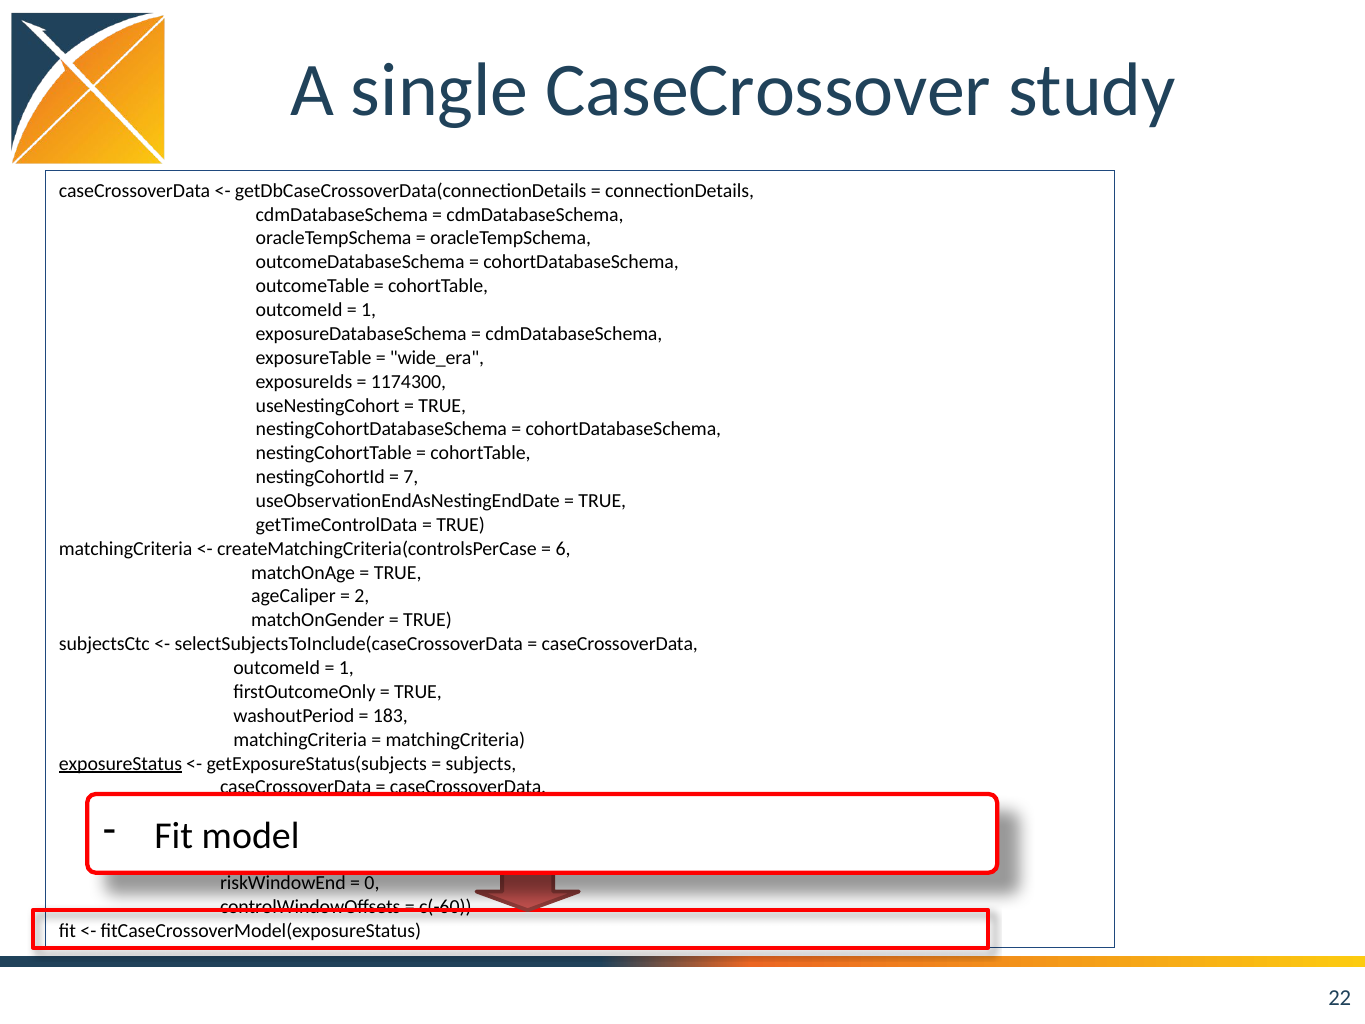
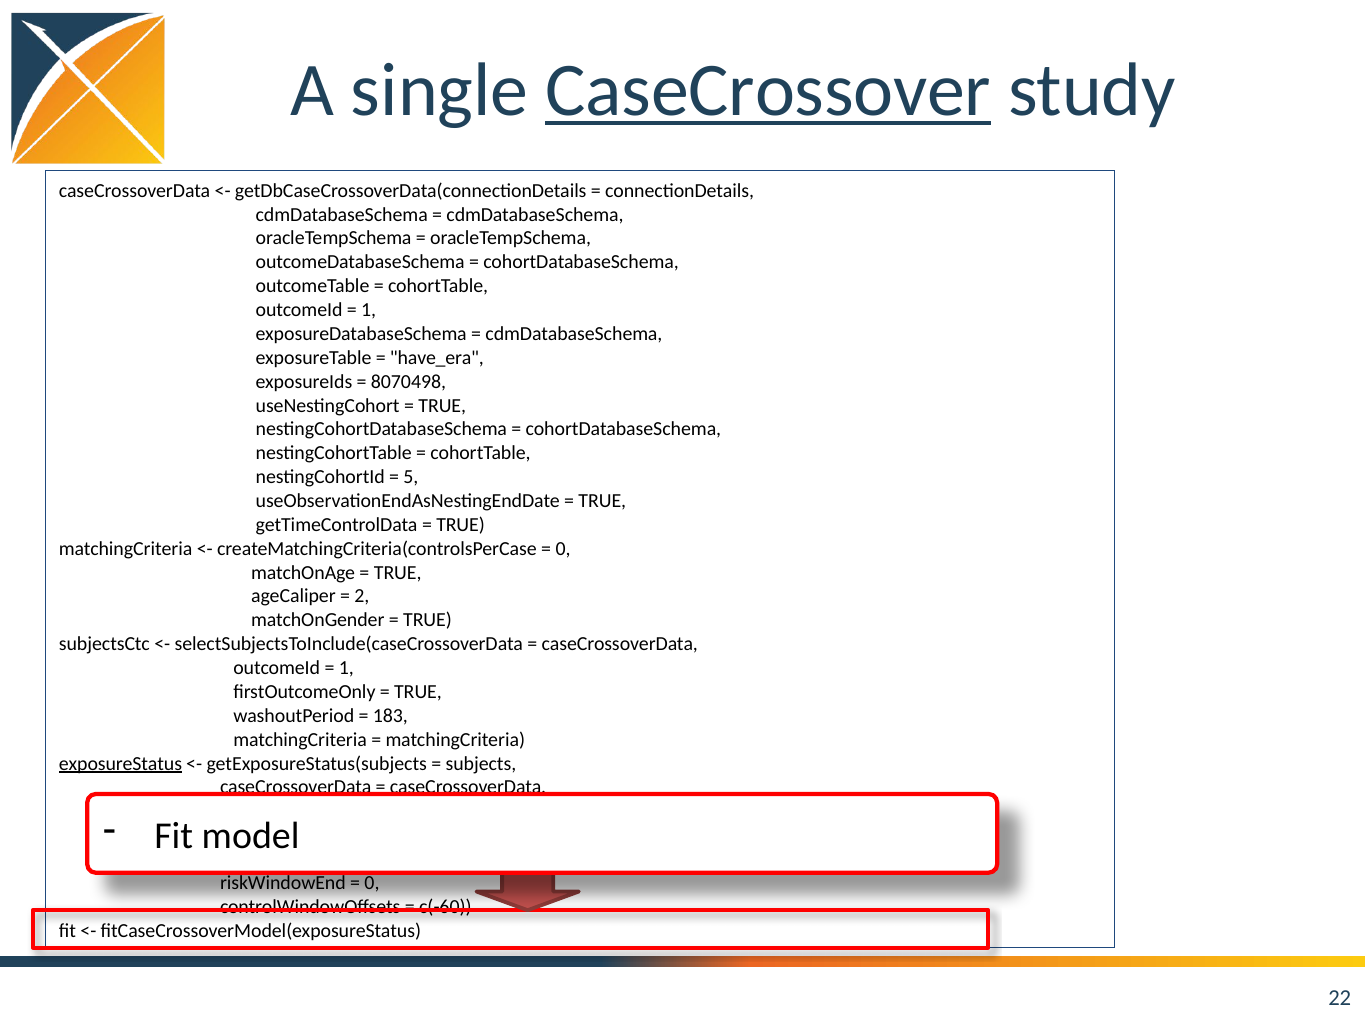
CaseCrossover underline: none -> present (768, 91)
wide_era: wide_era -> have_era (437, 358)
1174300: 1174300 -> 8070498 (408, 381)
7: 7 -> 5 (411, 477)
6: 6 -> 0 (563, 549)
